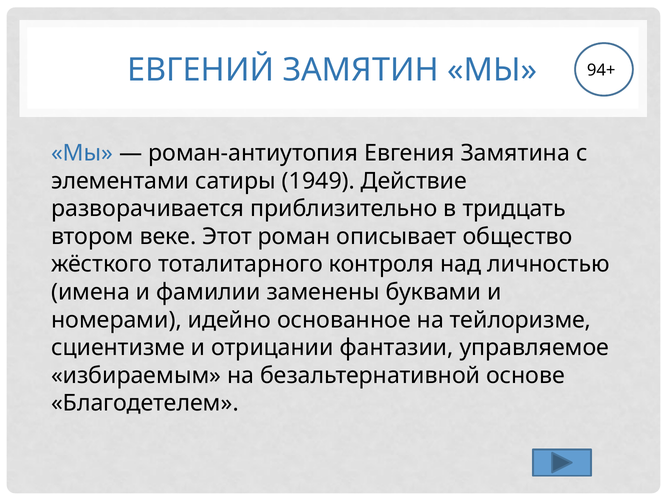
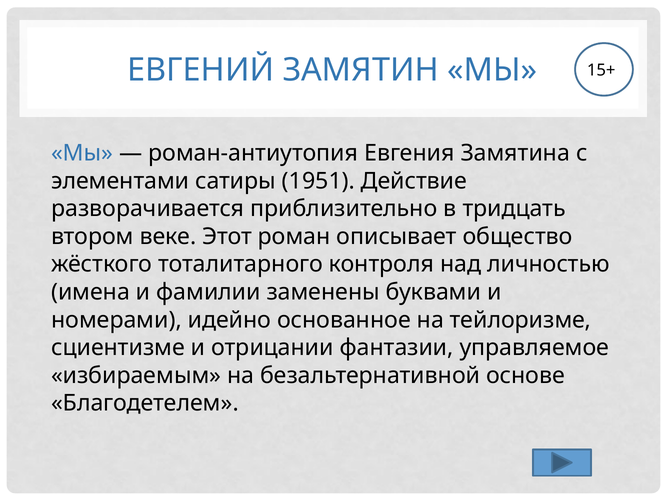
94+: 94+ -> 15+ (601, 70)
1949: 1949 -> 1951 (318, 181)
